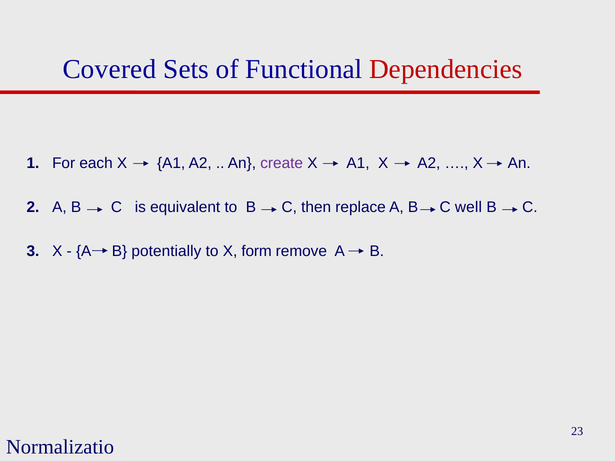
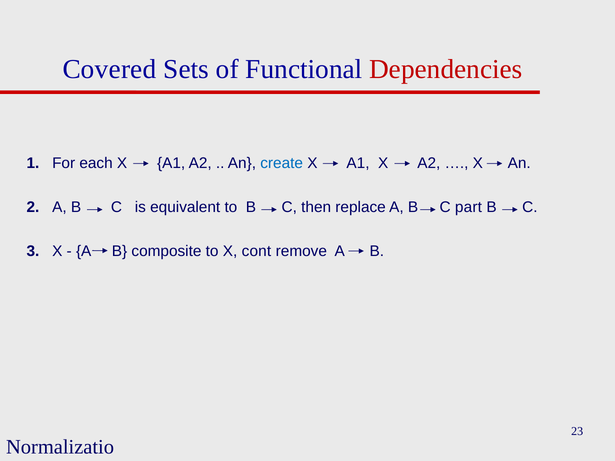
create colour: purple -> blue (282, 163)
well: well -> part (468, 207)
potentially: potentially -> composite (166, 251)
form: form -> cont (256, 251)
